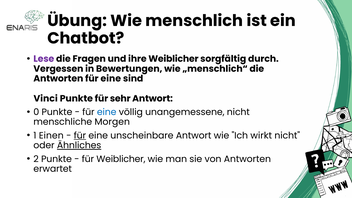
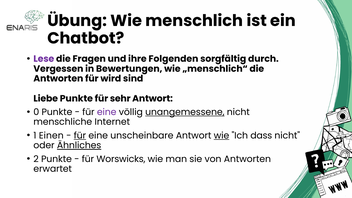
ihre Weiblicher: Weiblicher -> Folgenden (173, 59)
Antworten für eine: eine -> wird (111, 79)
Vinci: Vinci -> Liebe (46, 98)
eine colour: blue -> purple (107, 112)
unangemessene underline: none -> present (185, 112)
Morgen: Morgen -> Internet (112, 122)
wie underline: none -> present (221, 136)
wirkt: wirkt -> dass (261, 136)
für Weiblicher: Weiblicher -> Worswicks (121, 159)
